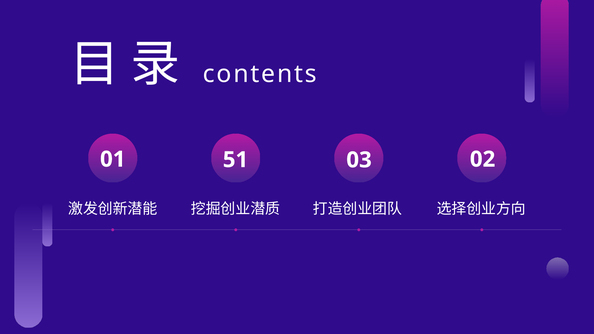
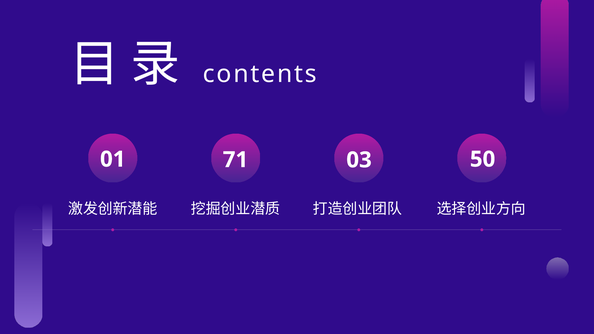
51: 51 -> 71 (236, 160)
02: 02 -> 50 (483, 159)
